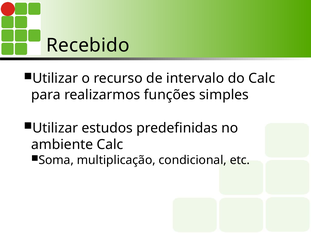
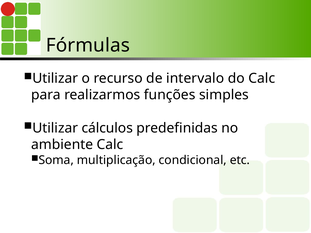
Recebido: Recebido -> Fórmulas (88, 45)
estudos: estudos -> cálculos (107, 128)
